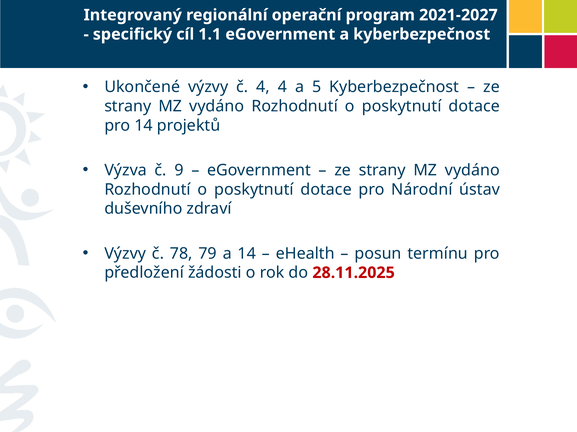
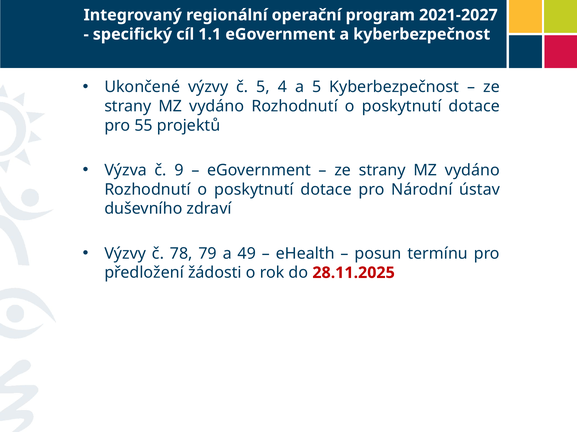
č 4: 4 -> 5 (263, 87)
pro 14: 14 -> 55 (144, 126)
a 14: 14 -> 49 (247, 254)
